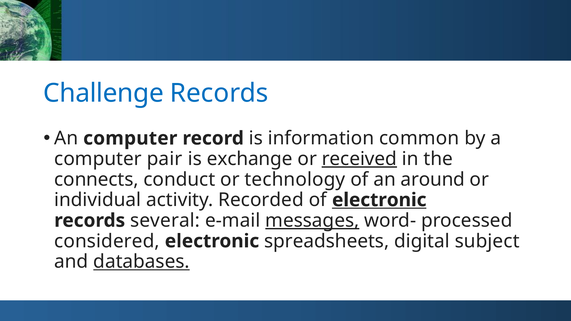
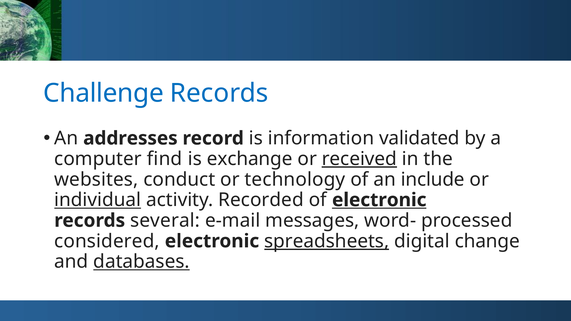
An computer: computer -> addresses (130, 138)
common: common -> validated (419, 138)
pair: pair -> find (165, 159)
connects: connects -> websites (96, 180)
around: around -> include (433, 180)
individual underline: none -> present (98, 200)
messages underline: present -> none (312, 221)
spreadsheets underline: none -> present (327, 241)
subject: subject -> change (487, 241)
